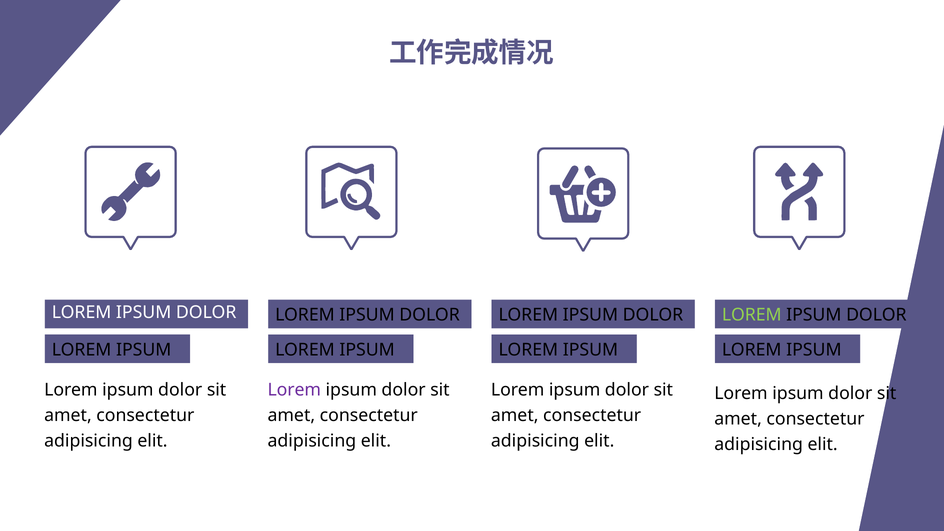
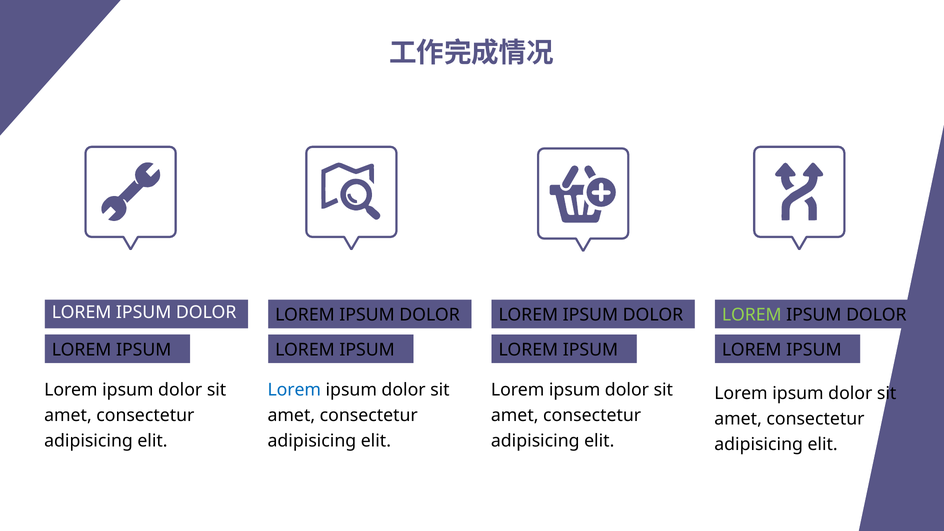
Lorem colour: purple -> blue (294, 390)
